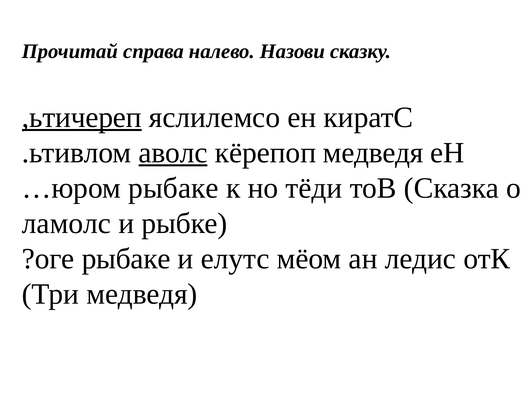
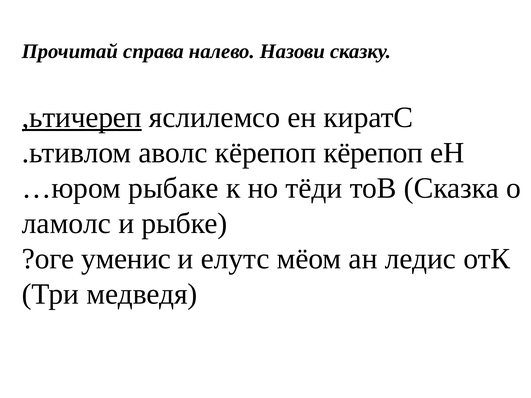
аволс underline: present -> none (173, 153)
кёрепоп медведя: медведя -> кёрепоп (373, 153)
?оге рыбаке: рыбаке -> уменис (126, 259)
